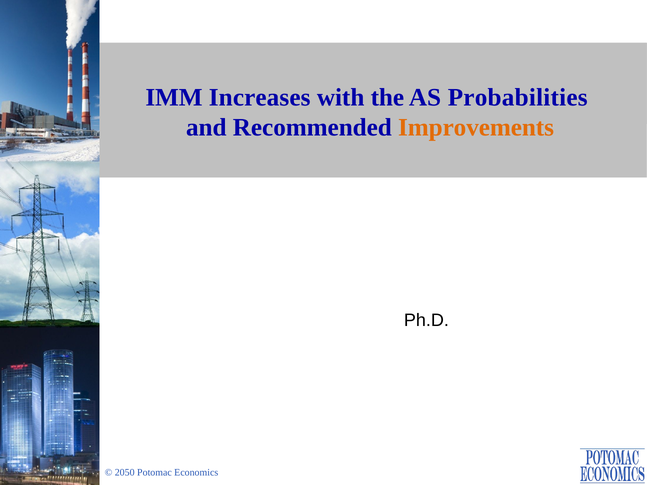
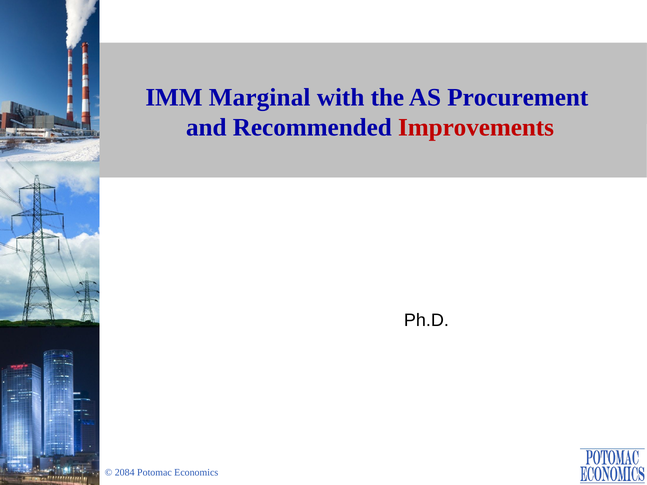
Increases: Increases -> Marginal (260, 97)
Probabilities: Probabilities -> Procurement (518, 97)
Improvements colour: orange -> red (476, 128)
2050: 2050 -> 2084 (125, 473)
